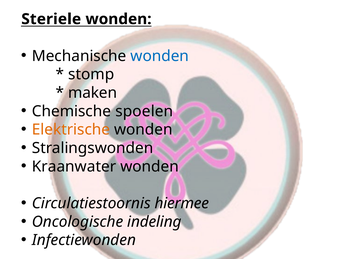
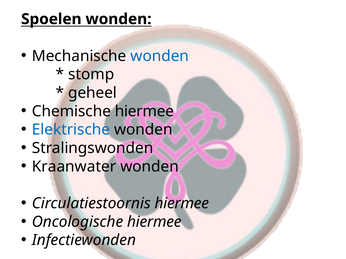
Steriele: Steriele -> Spoelen (51, 19)
maken: maken -> geheel (93, 93)
Chemische spoelen: spoelen -> hiermee (144, 111)
Elektrische colour: orange -> blue (71, 130)
Oncologische indeling: indeling -> hiermee (154, 222)
